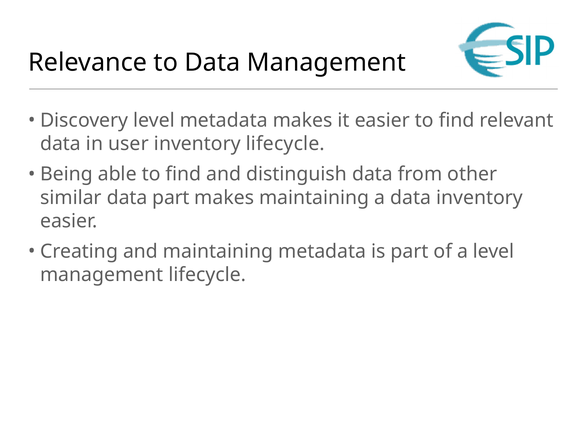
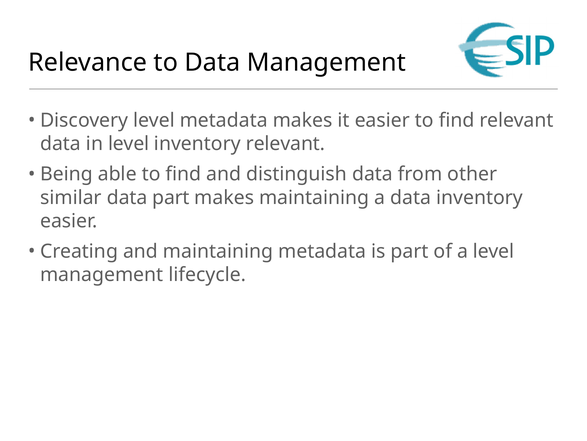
in user: user -> level (129, 144)
inventory lifecycle: lifecycle -> relevant (285, 144)
